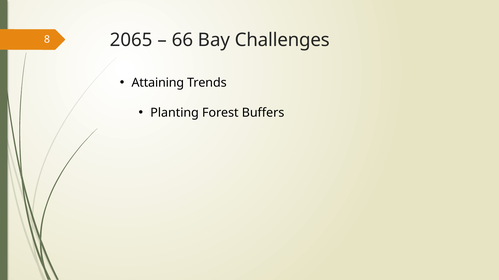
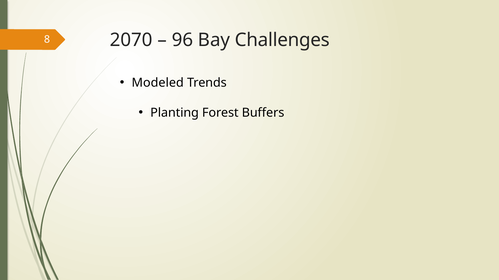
2065: 2065 -> 2070 (131, 40)
66: 66 -> 96 (182, 40)
Attaining: Attaining -> Modeled (158, 83)
